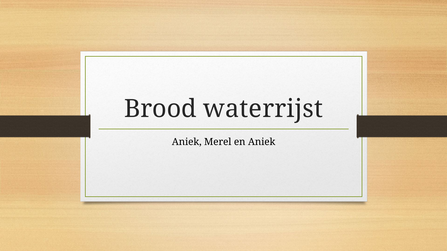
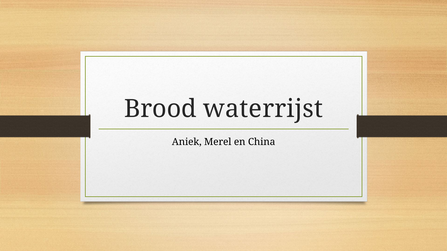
en Aniek: Aniek -> China (262, 142)
